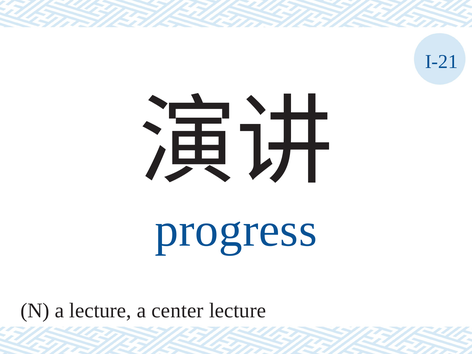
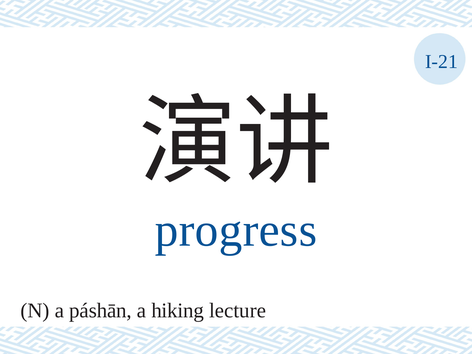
a lecture: lecture -> páshān (100, 311)
center: center -> hiking (178, 311)
